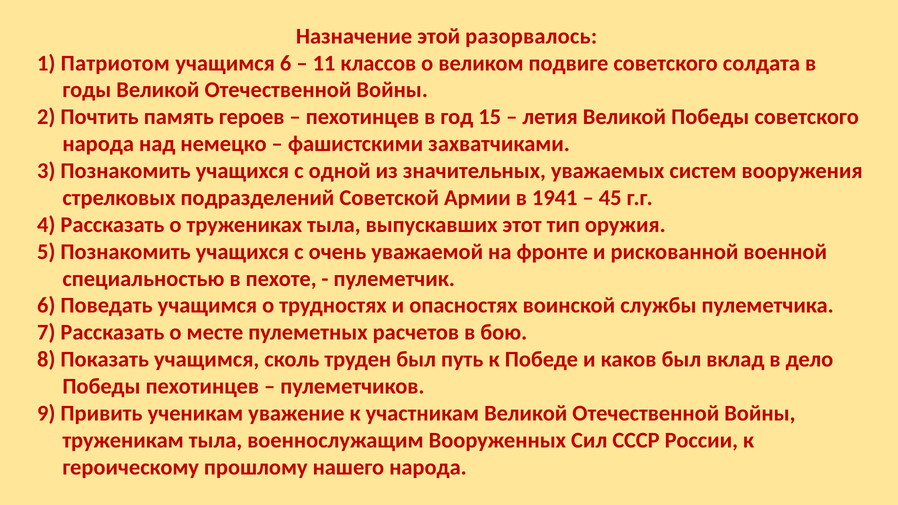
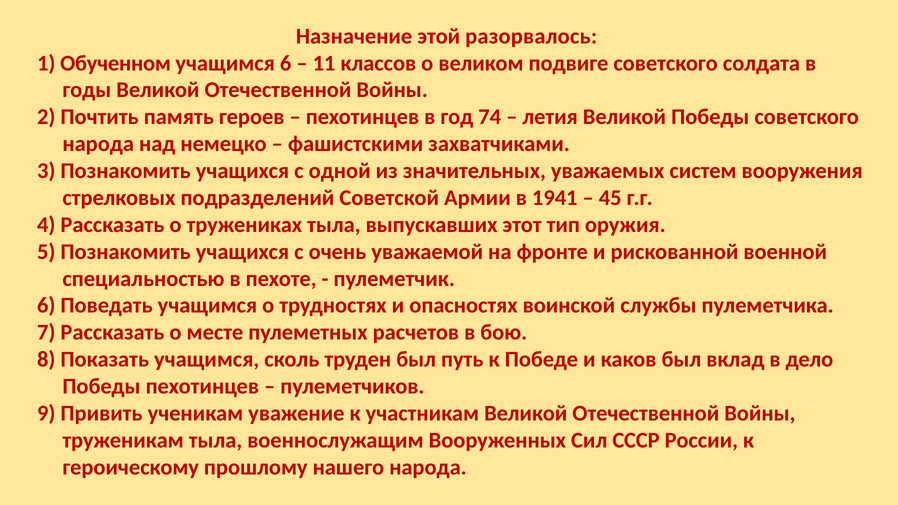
Патриотом: Патриотом -> Обученном (116, 63)
15: 15 -> 74 (490, 117)
